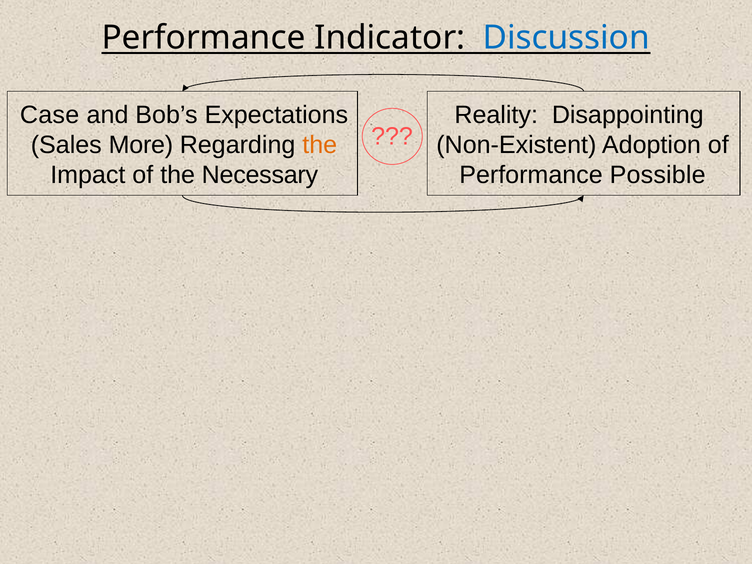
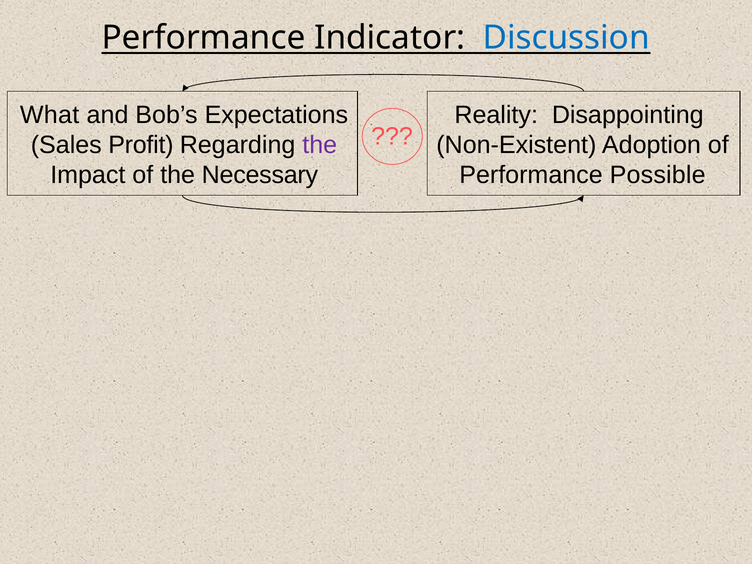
Case: Case -> What (50, 115)
More: More -> Profit (141, 145)
the colour: orange -> purple (320, 145)
